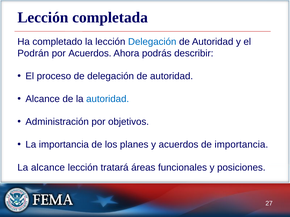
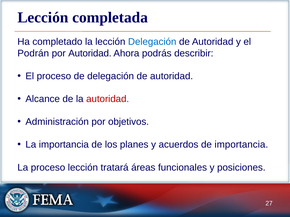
por Acuerdos: Acuerdos -> Autoridad (90, 53)
autoridad colour: blue -> red (108, 99)
La alcance: alcance -> proceso (48, 168)
